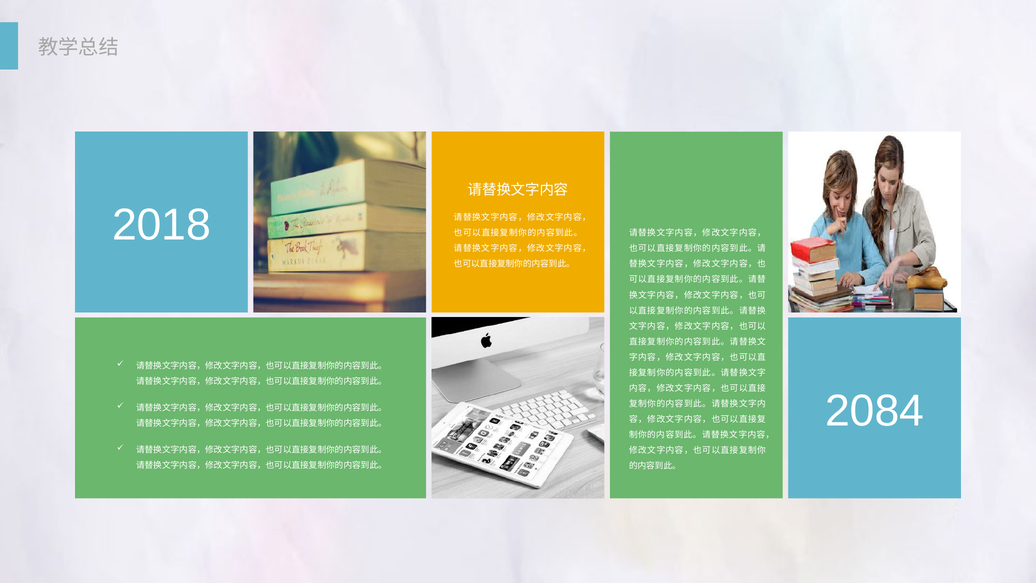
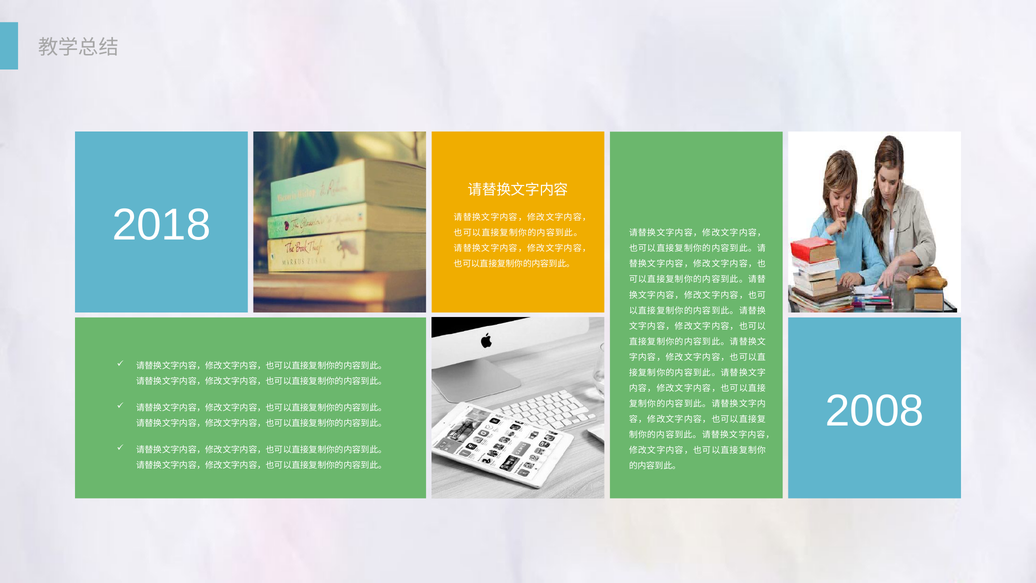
2084: 2084 -> 2008 (875, 411)
